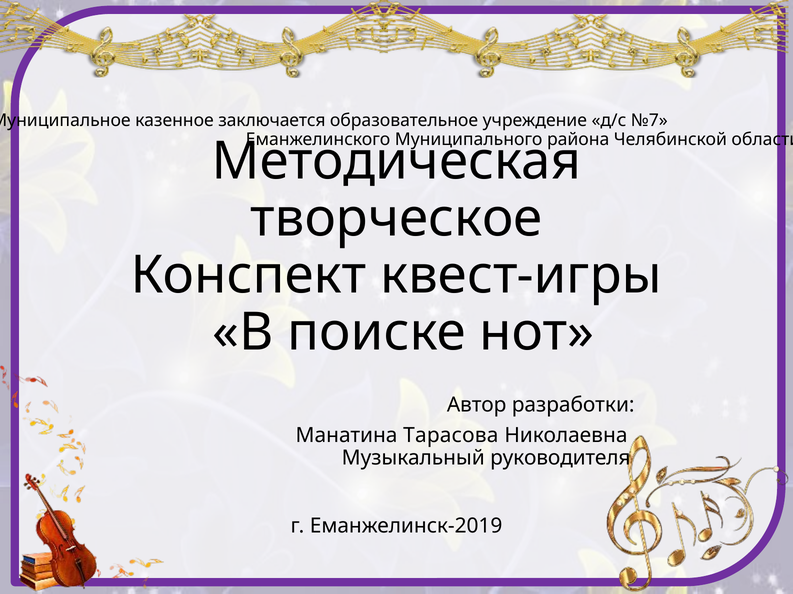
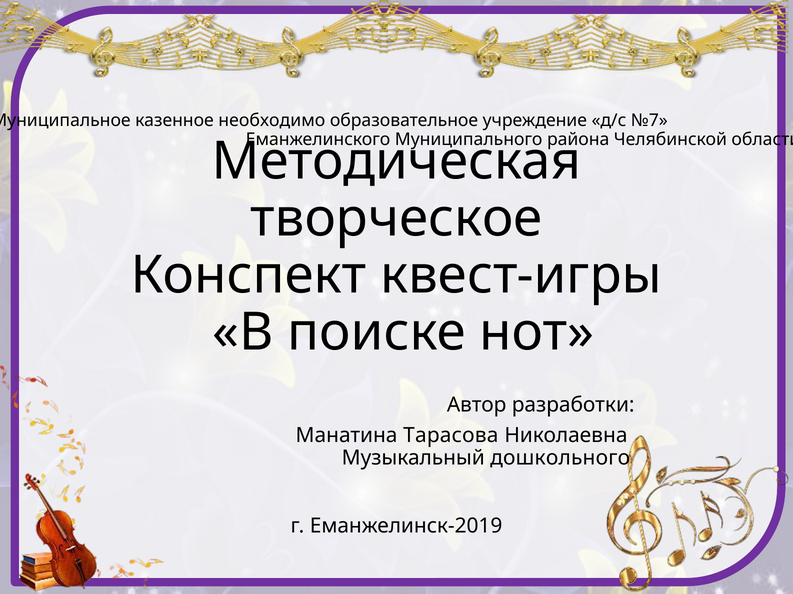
заключается: заключается -> необходимо (272, 120)
руководителя: руководителя -> дошкольного (560, 458)
